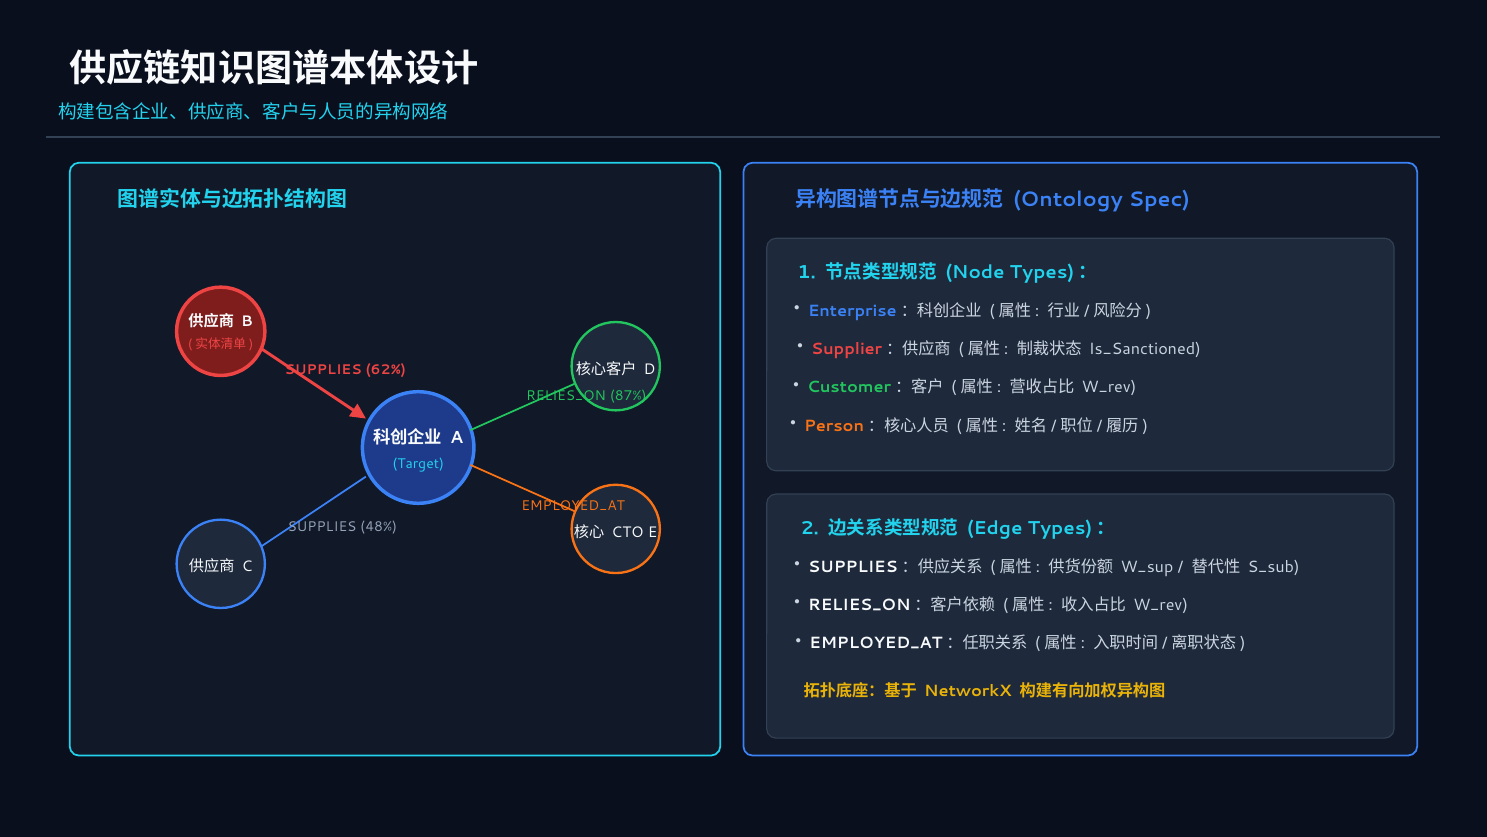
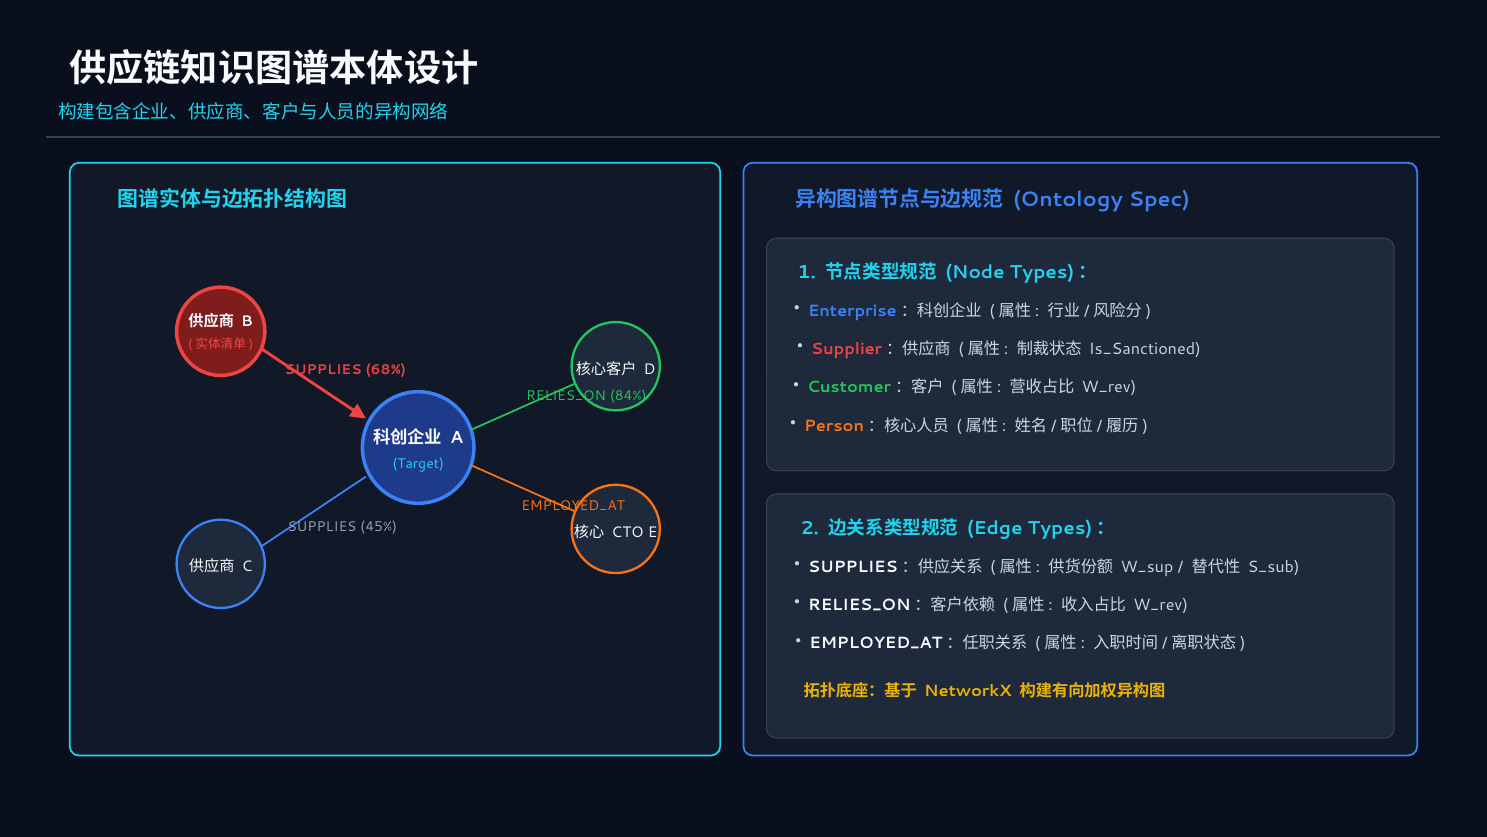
62%: 62% -> 68% (386, 369)
87%: 87% -> 84% (628, 396)
48%: 48% -> 45% (379, 526)
